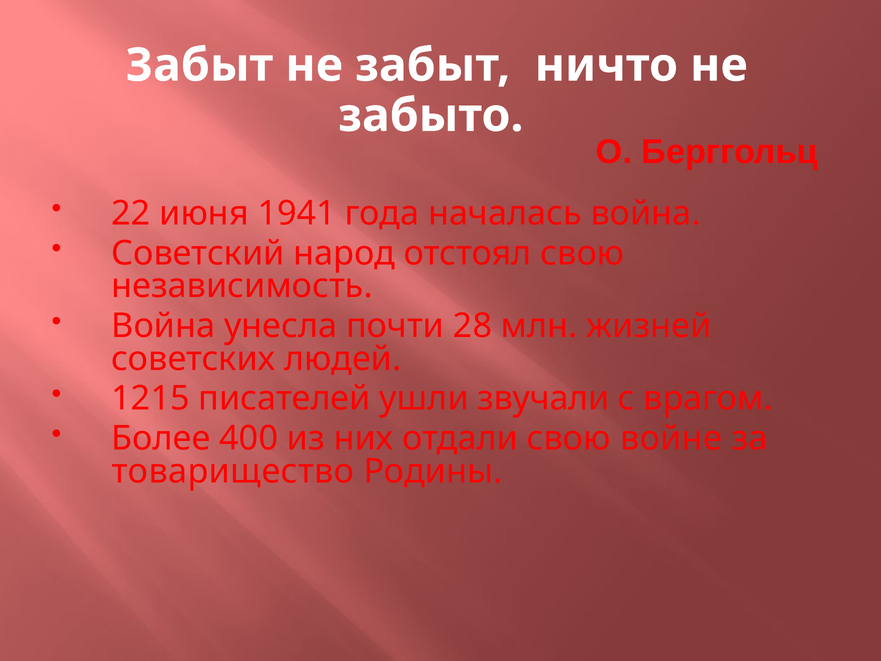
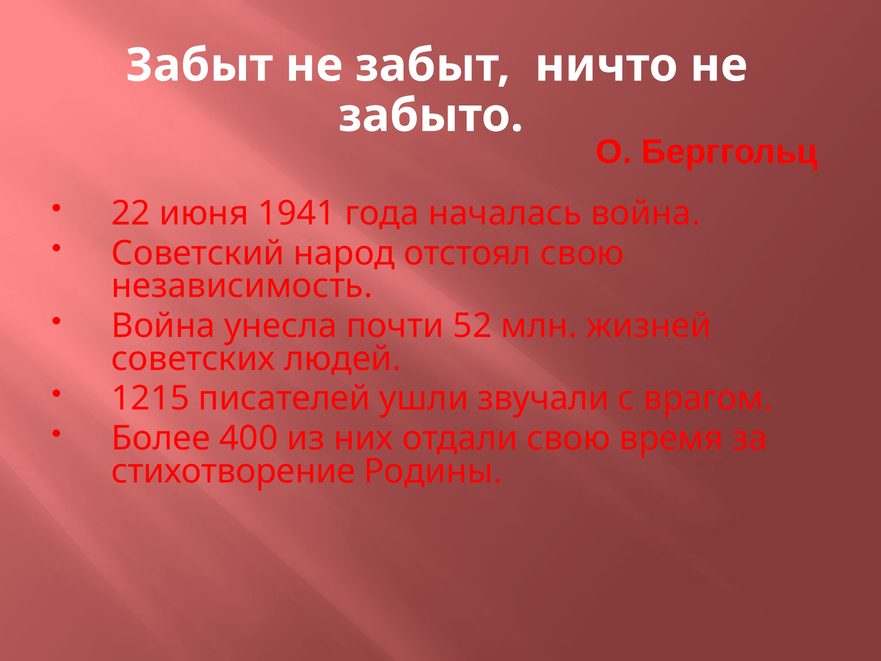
28: 28 -> 52 (473, 326)
войне: войне -> время (671, 438)
товарищество: товарищество -> стихотворение (233, 471)
